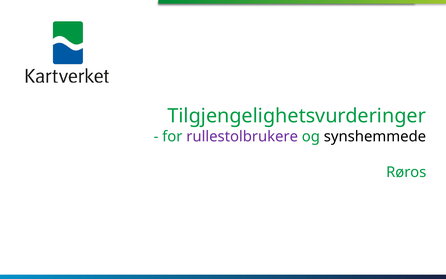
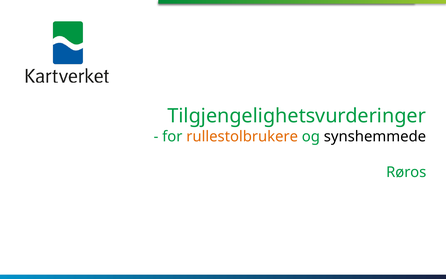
rullestolbrukere colour: purple -> orange (242, 136)
